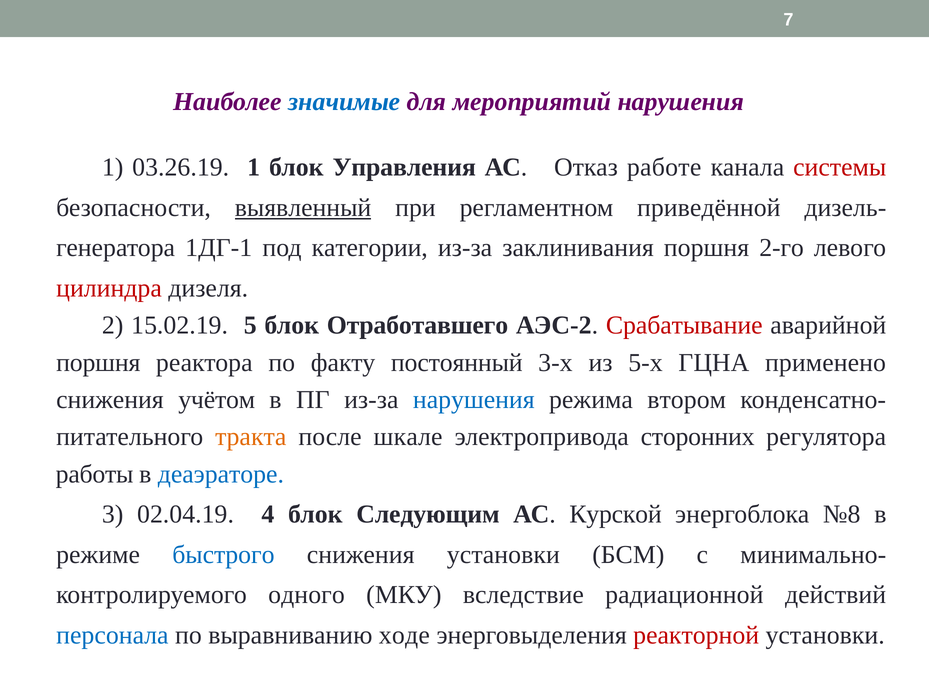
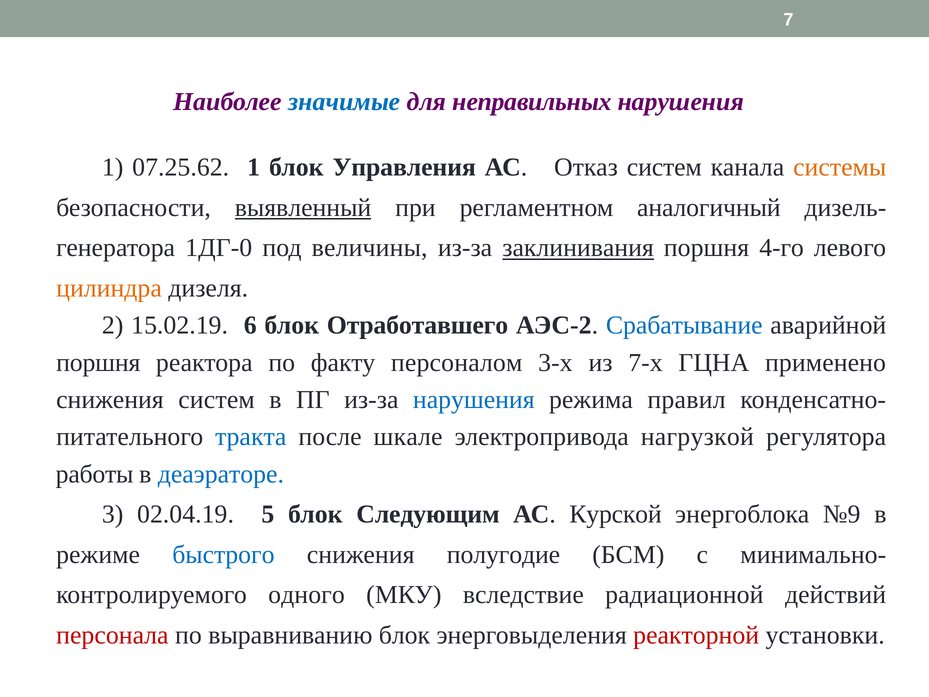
мероприятий: мероприятий -> неправильных (532, 102)
03.26.19: 03.26.19 -> 07.25.62 (181, 167)
Отказ работе: работе -> систем (664, 167)
системы colour: red -> orange (840, 167)
приведённой: приведённой -> аналогичный (709, 208)
1ДГ-1: 1ДГ-1 -> 1ДГ-0 (219, 248)
категории: категории -> величины (370, 248)
заклинивания underline: none -> present (578, 248)
2-го: 2-го -> 4-го (782, 248)
цилиндра colour: red -> orange (109, 288)
5: 5 -> 6 (250, 325)
Срабатывание colour: red -> blue (684, 325)
постоянный: постоянный -> персоналом (457, 362)
5-х: 5-х -> 7-х (645, 362)
снижения учётом: учётом -> систем (217, 400)
втором: втором -> правил (687, 400)
тракта colour: orange -> blue (251, 437)
сторонних: сторонних -> нагрузкой (697, 437)
4: 4 -> 5 (268, 514)
№8: №8 -> №9 (842, 514)
снижения установки: установки -> полугодие (504, 554)
персонала colour: blue -> red (112, 635)
выравниванию ходе: ходе -> блок (404, 635)
